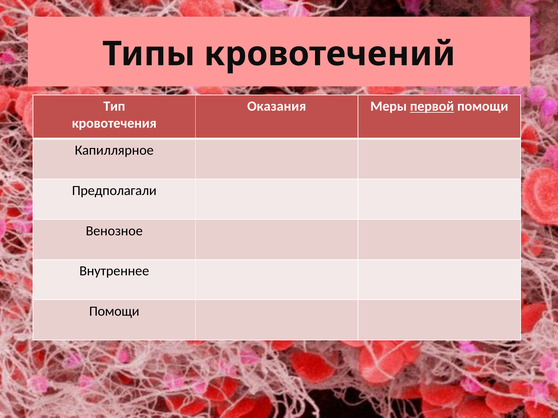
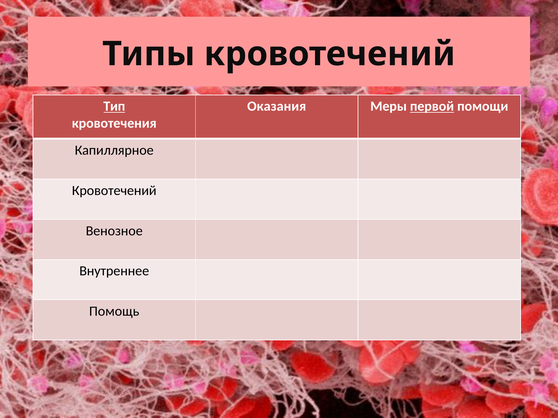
Тип underline: none -> present (114, 107)
Предполагали: Предполагали -> Кровотечений (114, 191)
Помощи: Помощи -> Помощь (114, 312)
